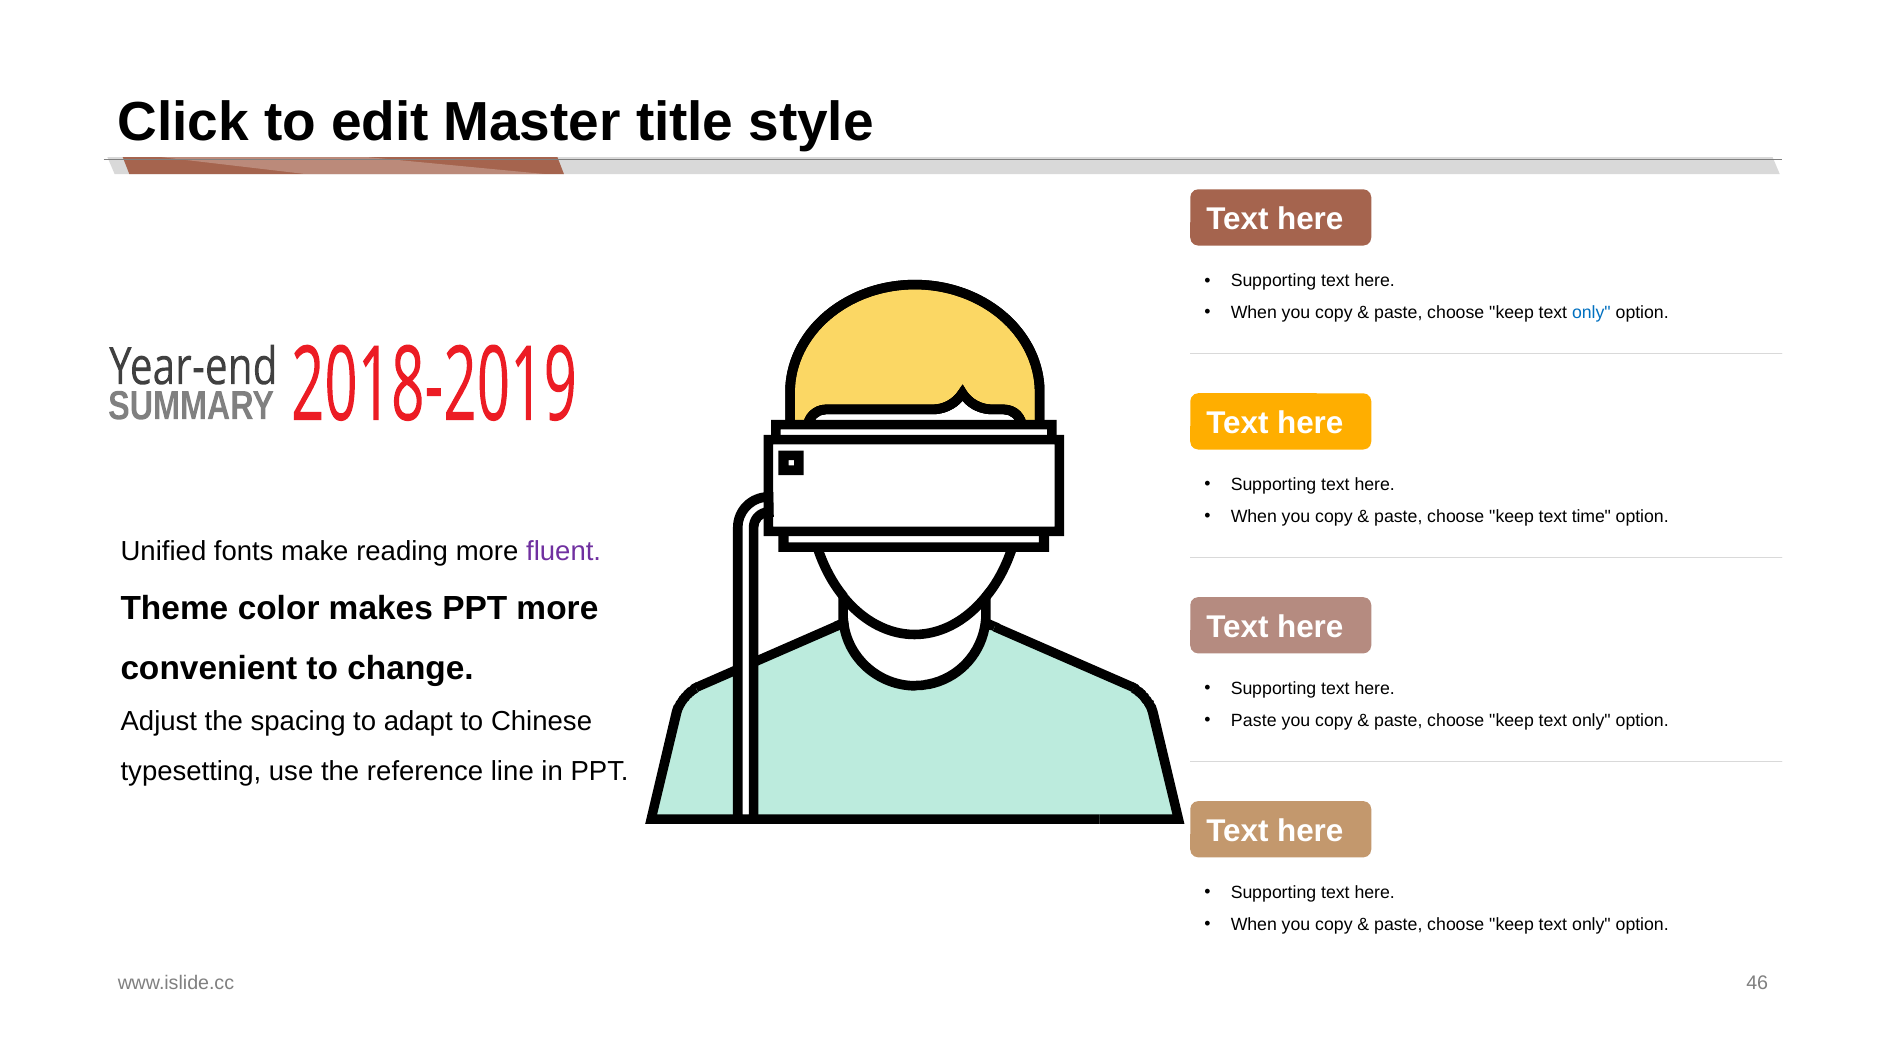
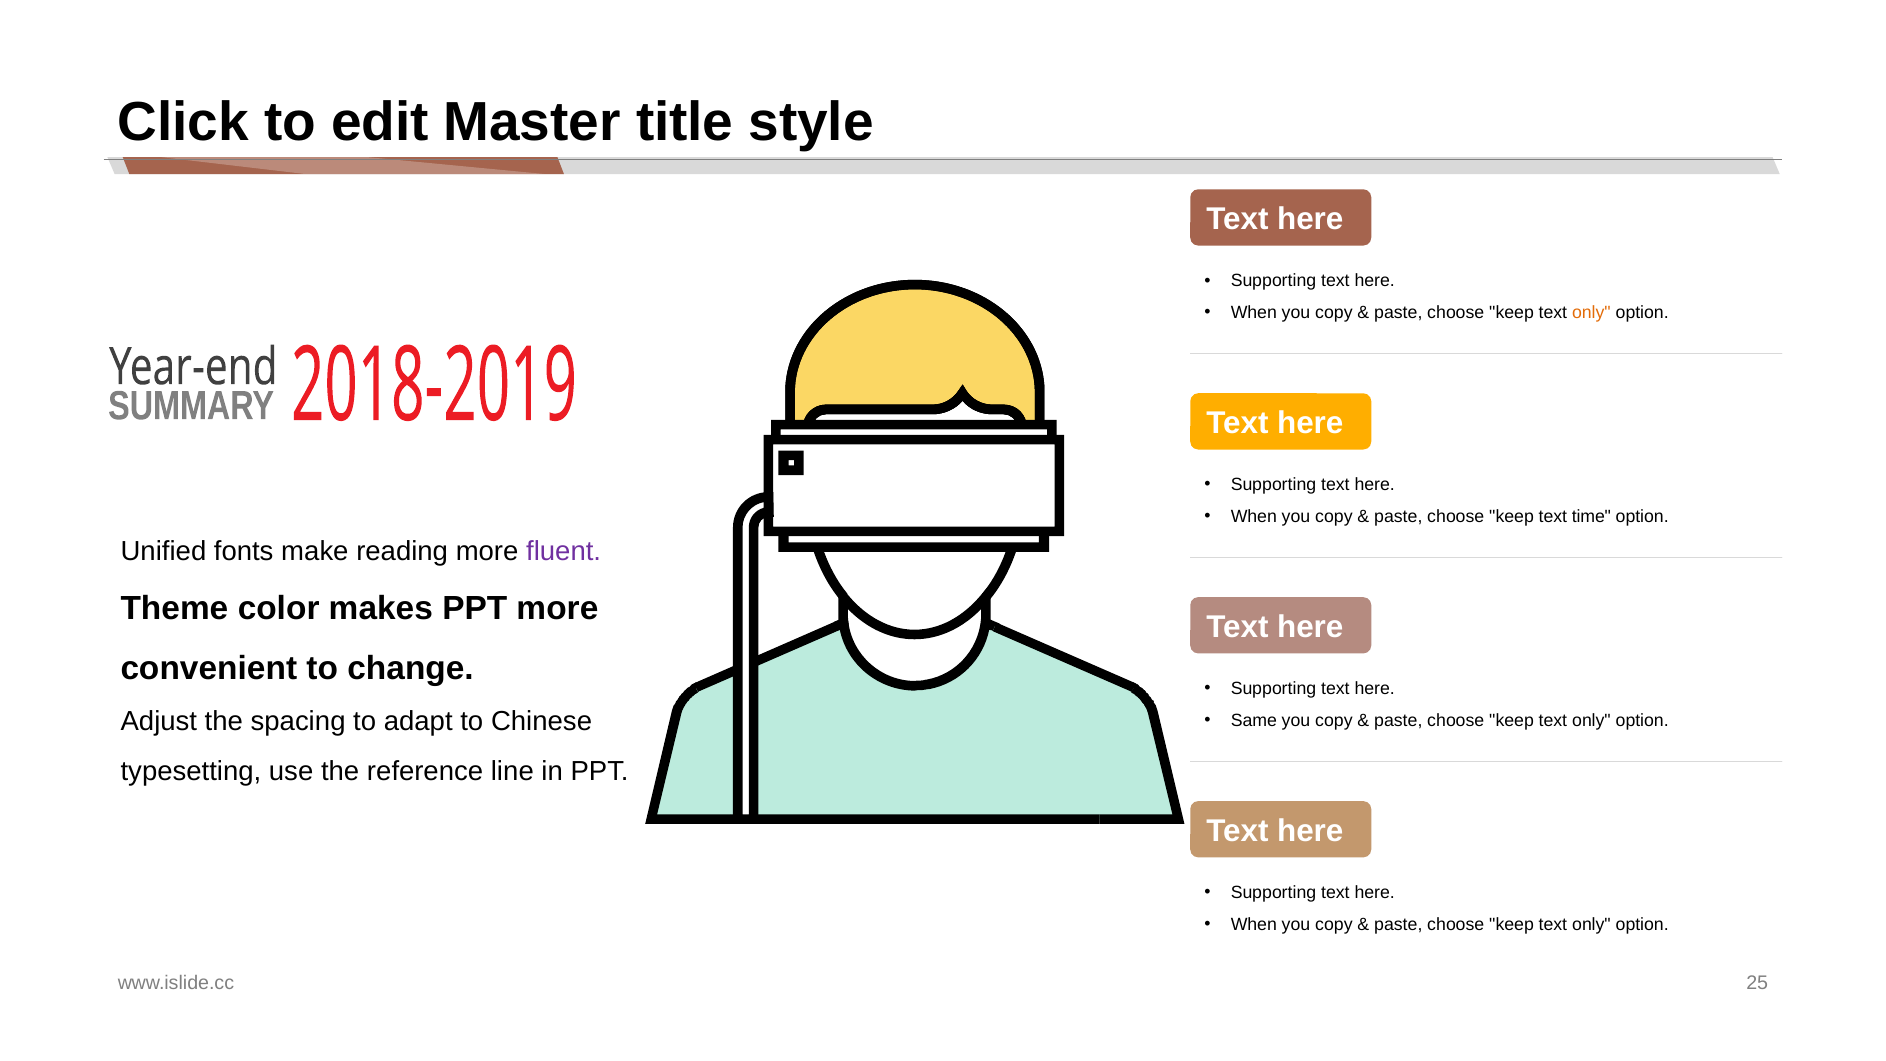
only colour: blue -> orange (1591, 313)
Paste: Paste -> Same (1254, 721)
46: 46 -> 25 (1757, 983)
